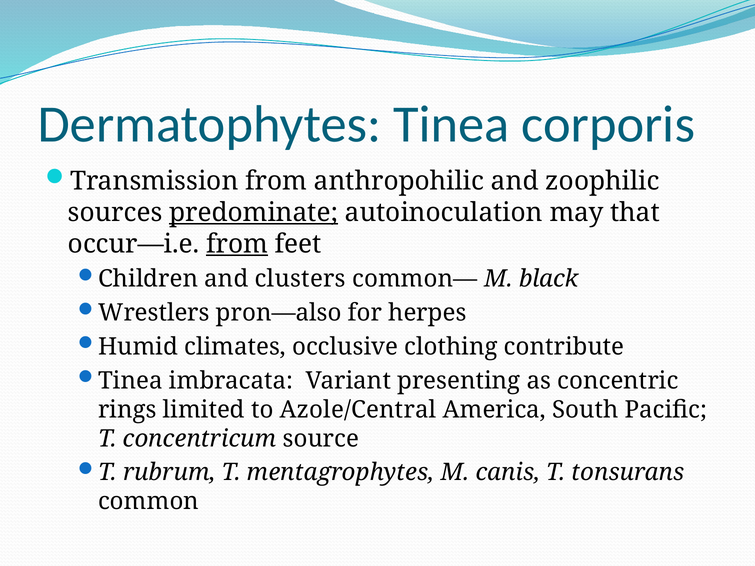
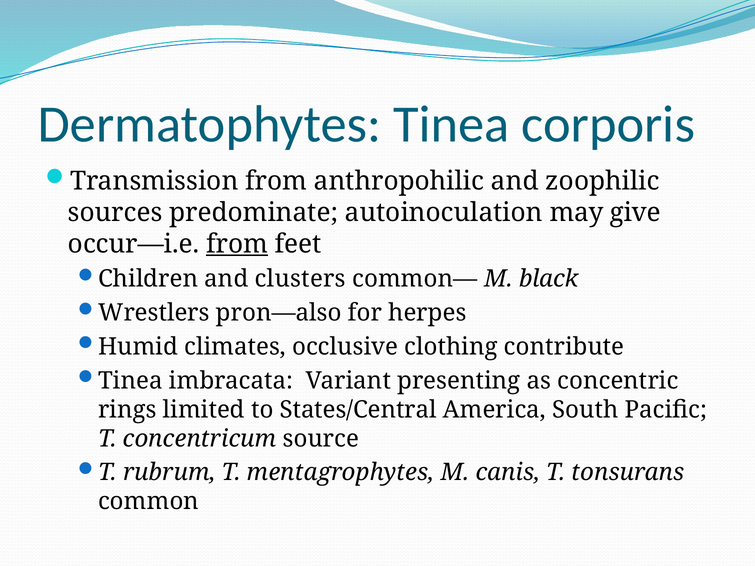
predominate underline: present -> none (254, 213)
that: that -> give (635, 213)
Azole/Central: Azole/Central -> States/Central (358, 410)
